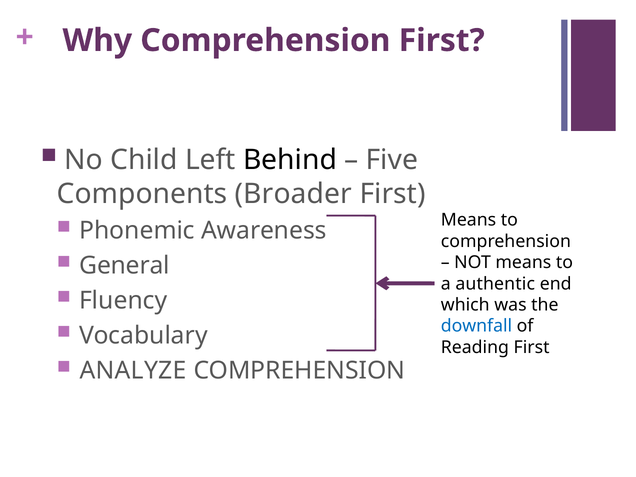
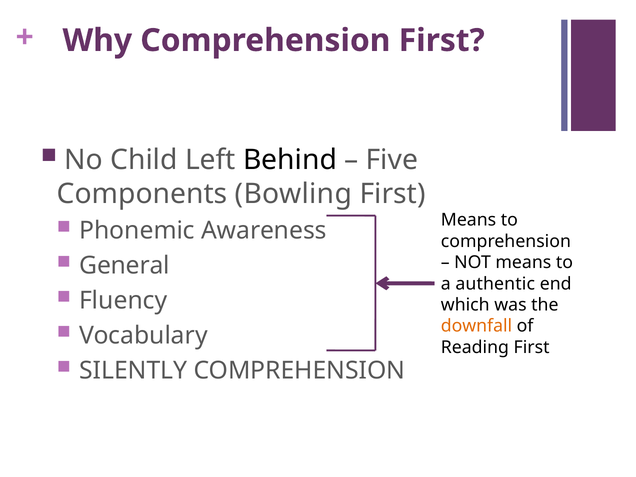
Broader: Broader -> Bowling (293, 194)
downfall colour: blue -> orange (477, 326)
ANALYZE: ANALYZE -> SILENTLY (133, 370)
